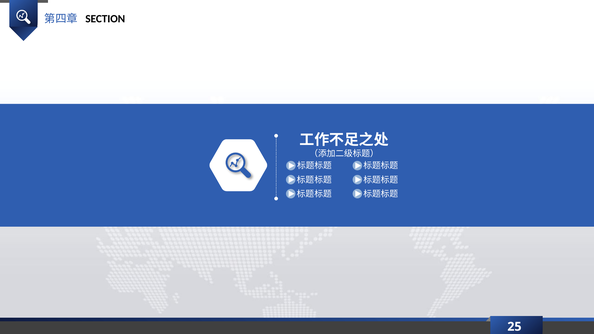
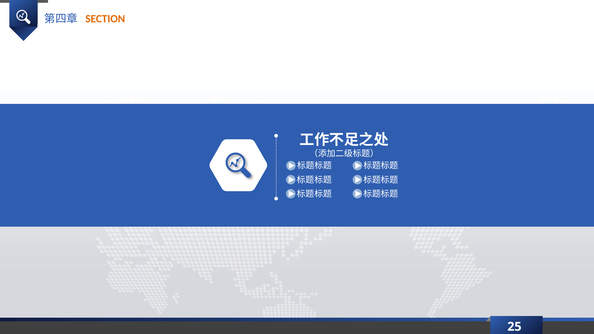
SECTION colour: black -> orange (105, 19)
